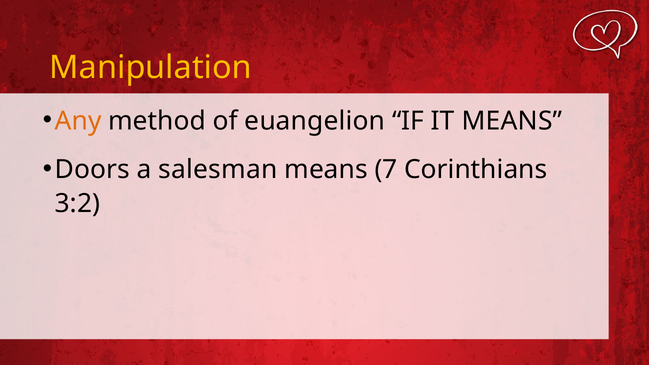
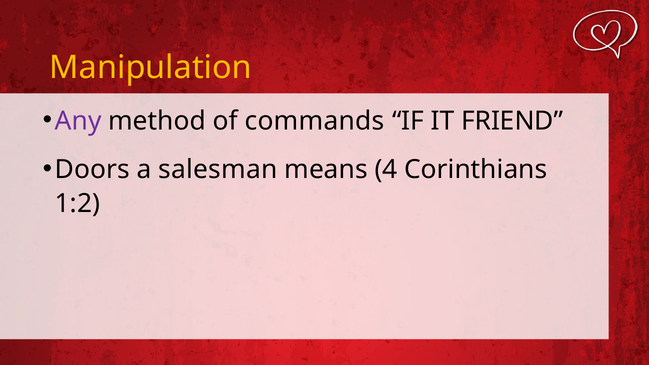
Any colour: orange -> purple (78, 121)
euangelion: euangelion -> commands (315, 121)
IT MEANS: MEANS -> FRIEND (512, 121)
7: 7 -> 4 (386, 170)
3:2: 3:2 -> 1:2 (77, 204)
